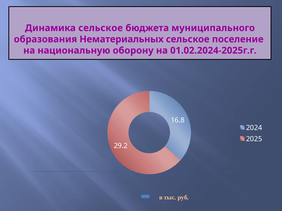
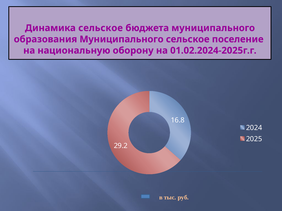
образования Нематериальных: Нематериальных -> Муниципального (122, 39)
